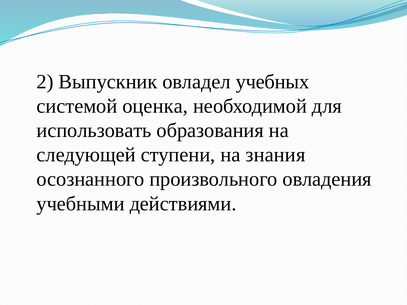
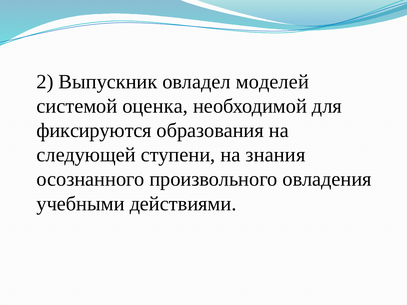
учебных: учебных -> моделей (272, 82)
использовать: использовать -> фиксируются (94, 131)
